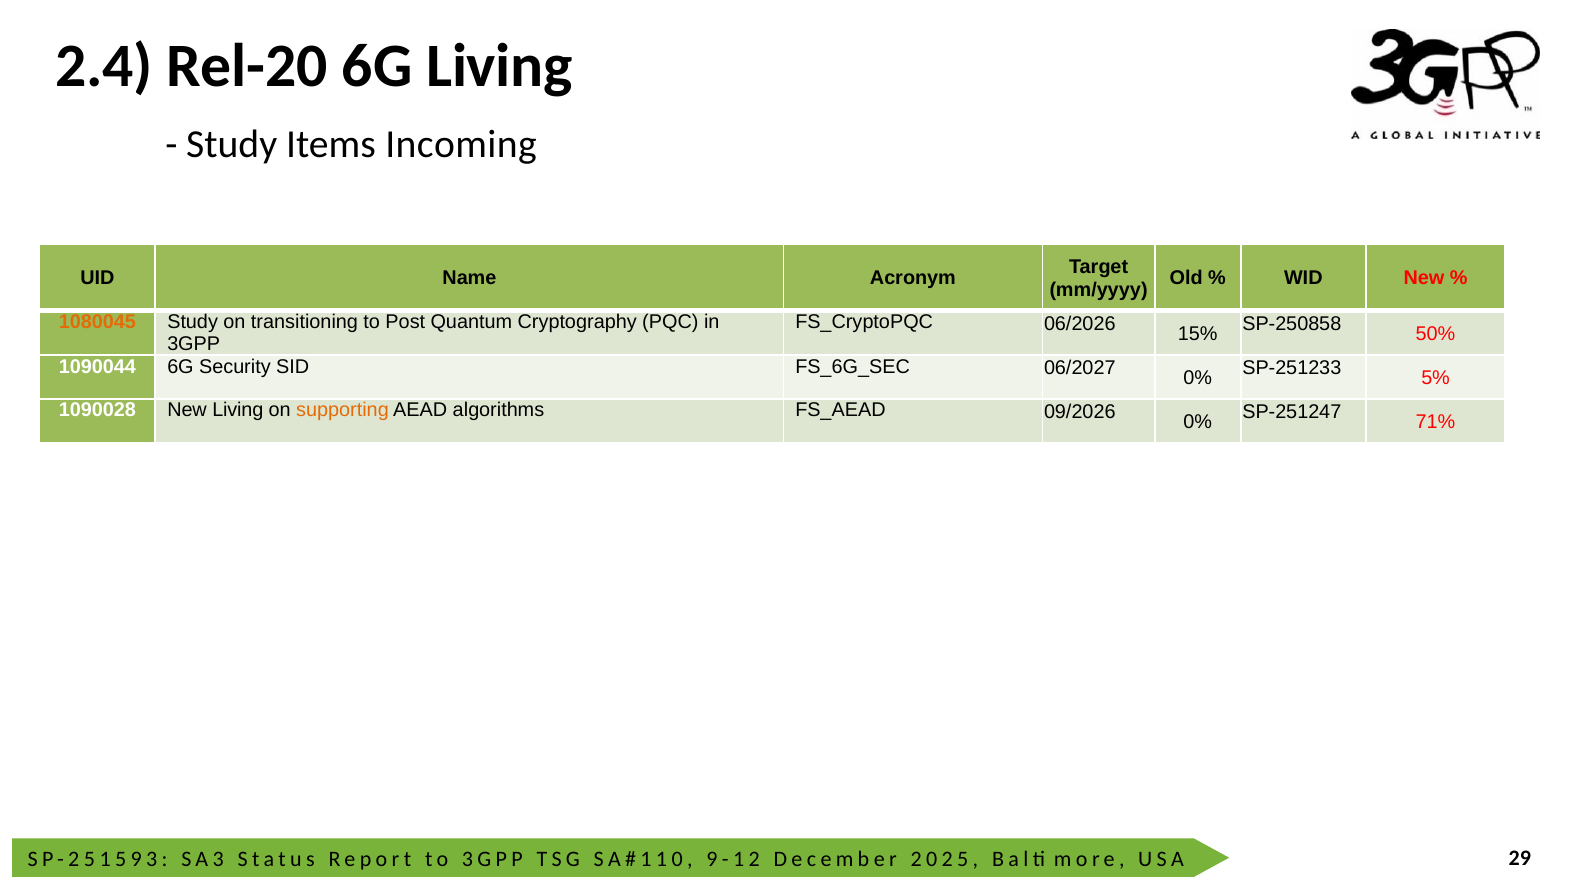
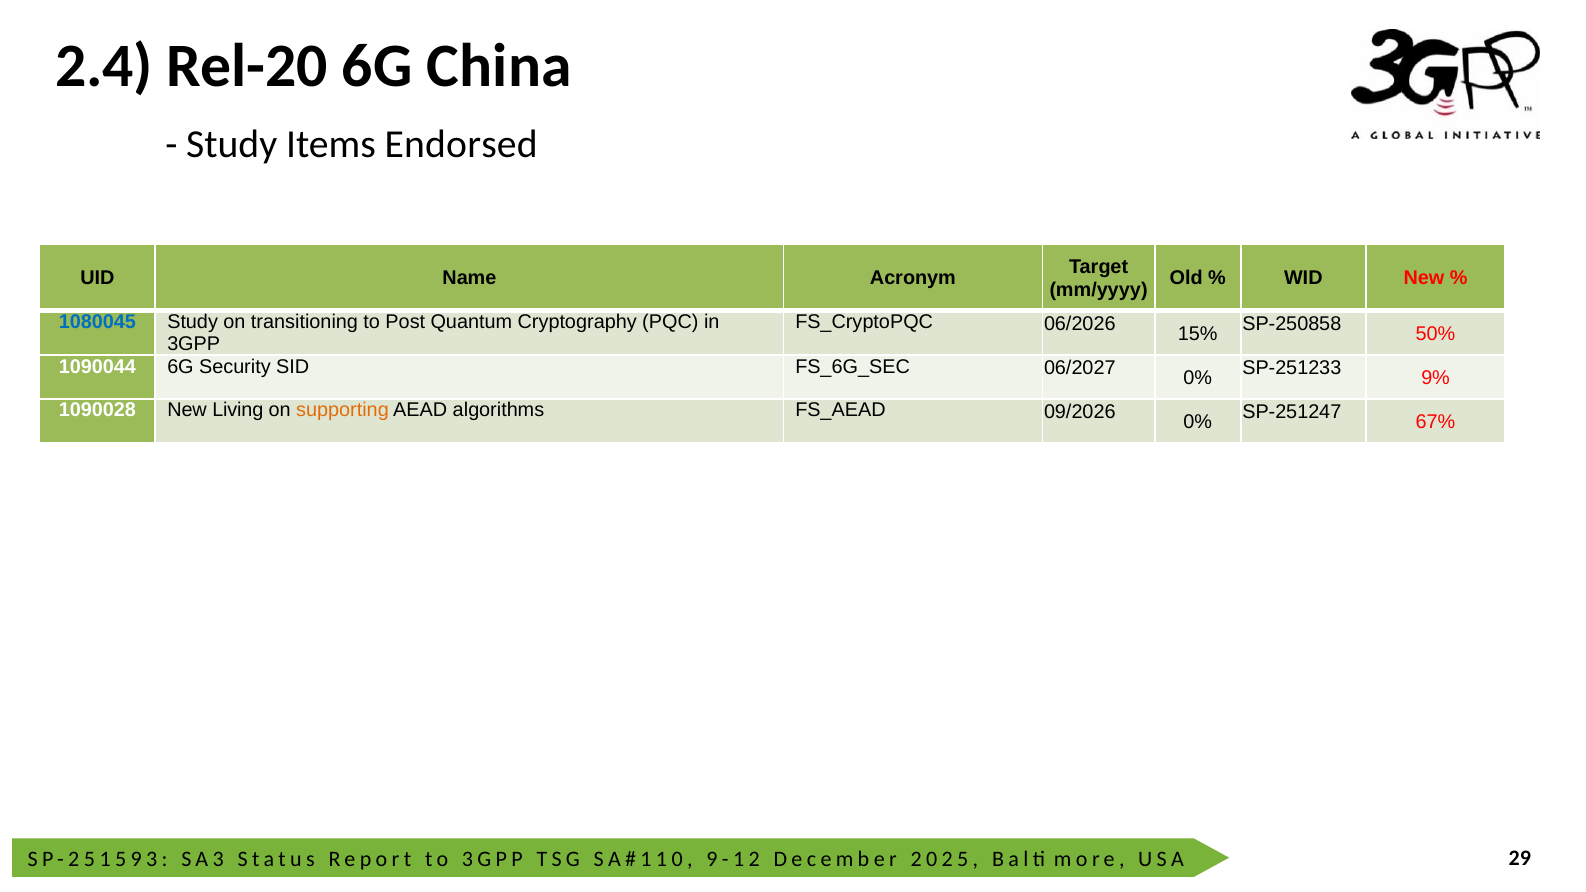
6G Living: Living -> China (499, 66)
Incoming: Incoming -> Endorsed (461, 145)
1080045 colour: orange -> blue (97, 322)
5%: 5% -> 9% (1436, 378)
71%: 71% -> 67% (1436, 422)
